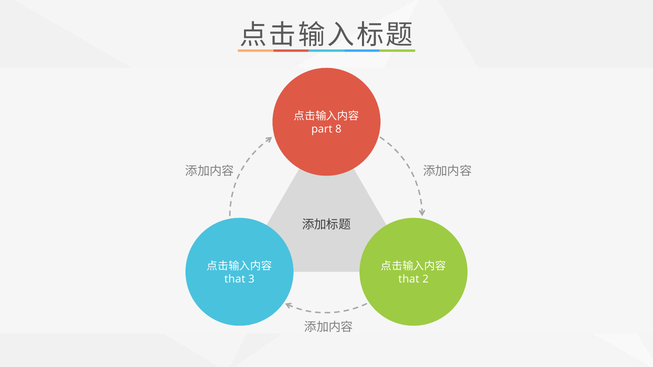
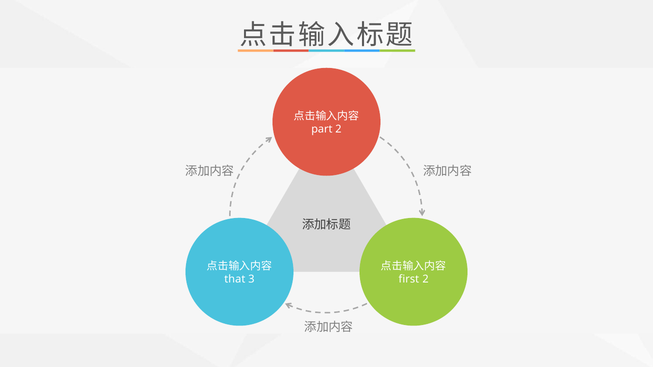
part 8: 8 -> 2 (338, 129)
that: that -> first (409, 279)
